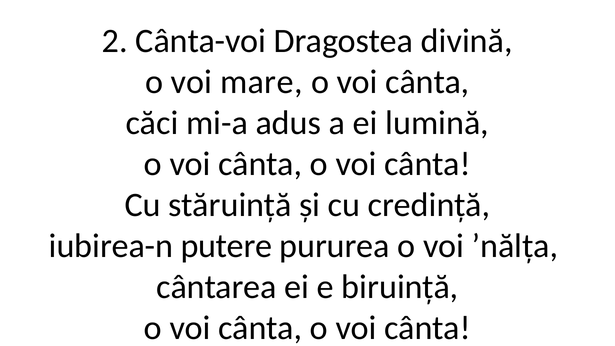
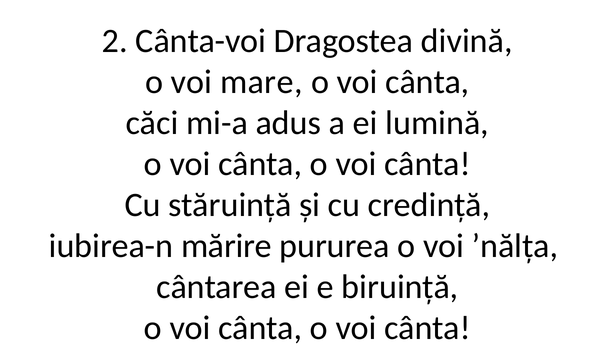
putere: putere -> mărire (226, 246)
